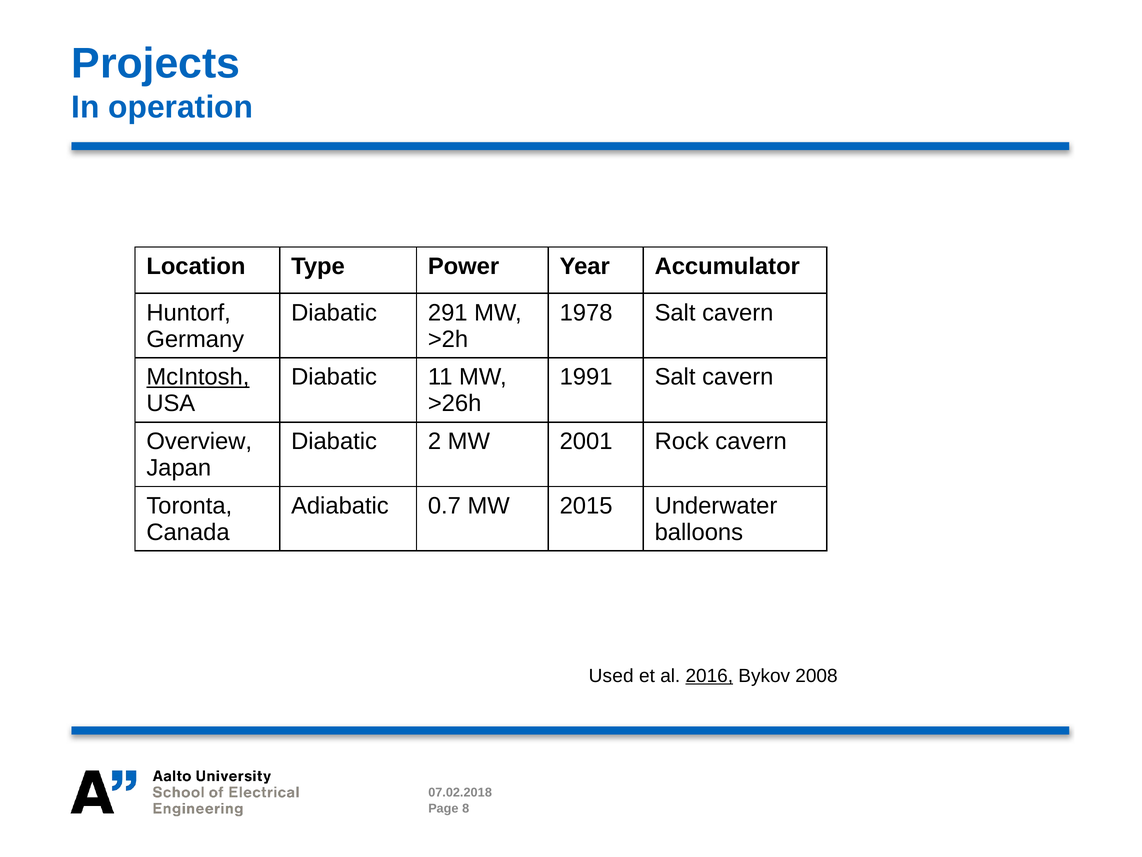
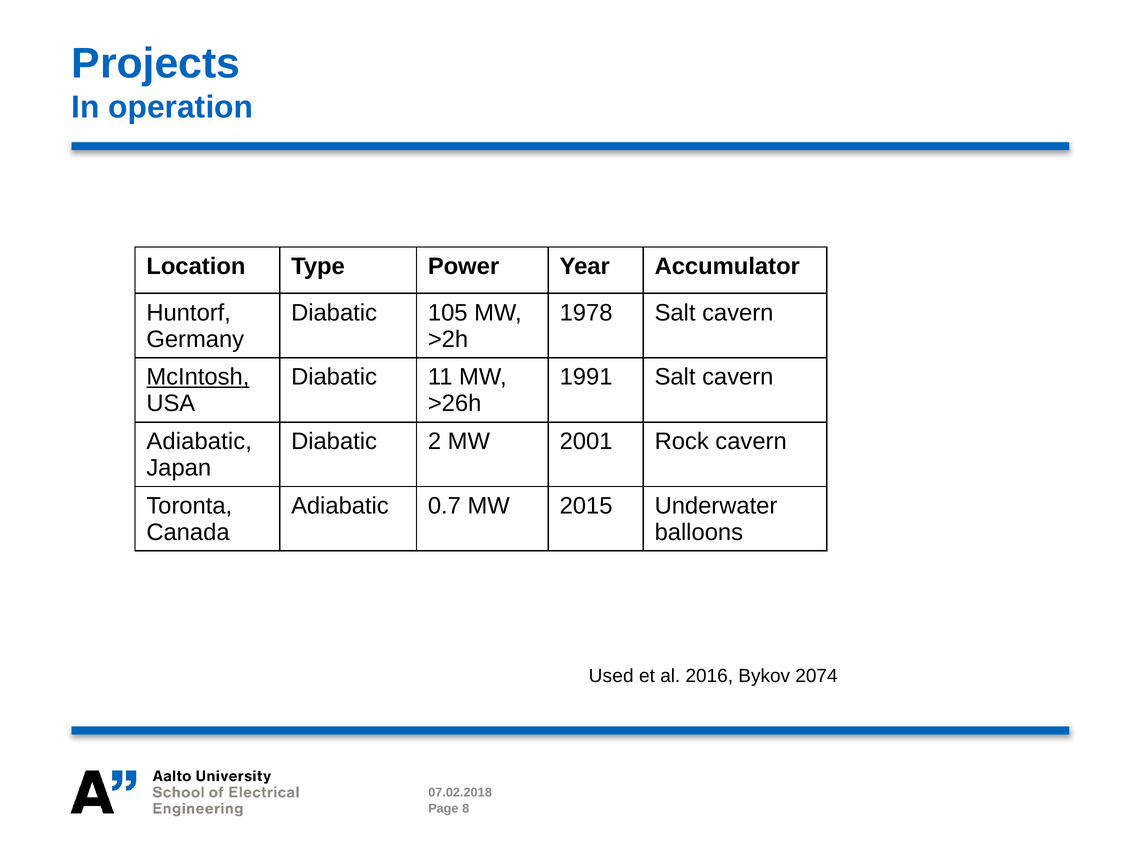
291: 291 -> 105 (448, 313)
Overview: Overview -> Adiabatic (199, 441)
2016 underline: present -> none (709, 675)
2008: 2008 -> 2074 (816, 675)
